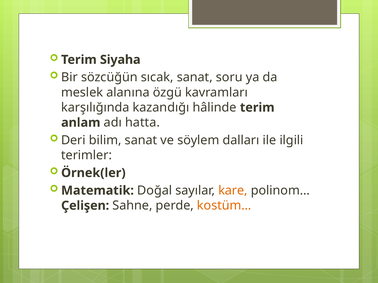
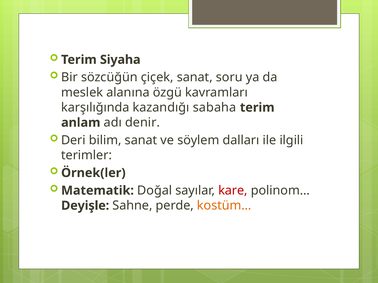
sıcak: sıcak -> çiçek (157, 77)
hâlinde: hâlinde -> sabaha (214, 108)
hatta: hatta -> denir (142, 123)
kare colour: orange -> red (233, 191)
Çelişen: Çelişen -> Deyişle (85, 206)
